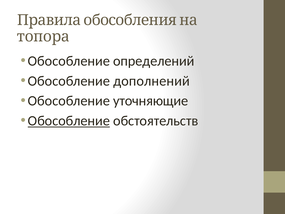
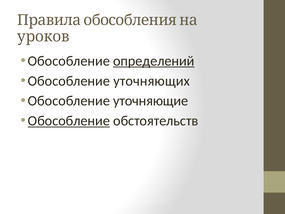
топора: топора -> уроков (43, 36)
определений underline: none -> present (154, 61)
дополнений: дополнений -> уточняющих (152, 81)
